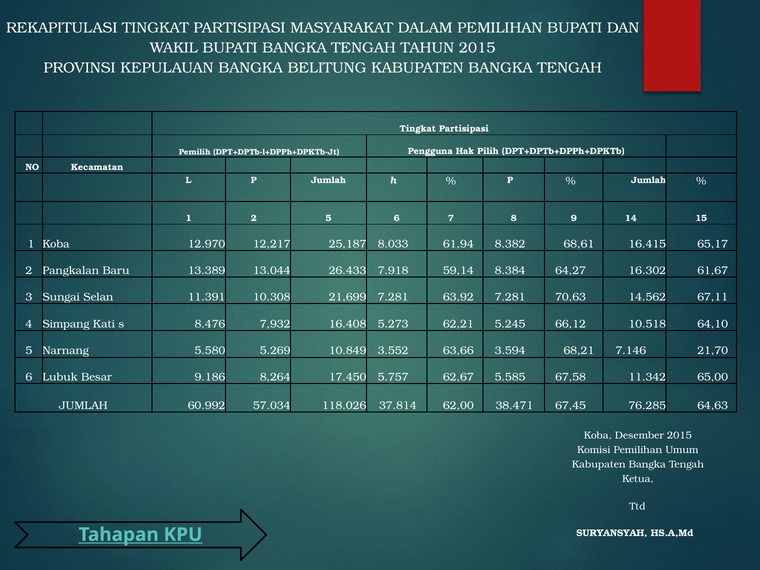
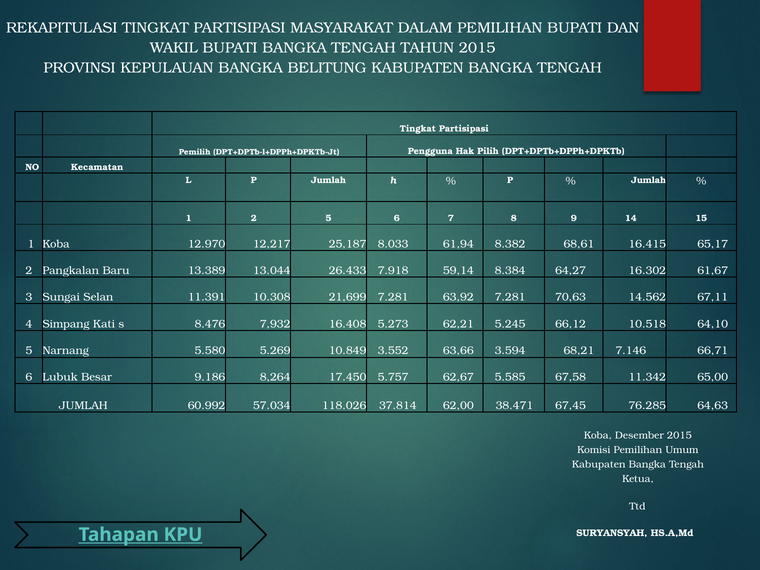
21,70: 21,70 -> 66,71 (713, 351)
